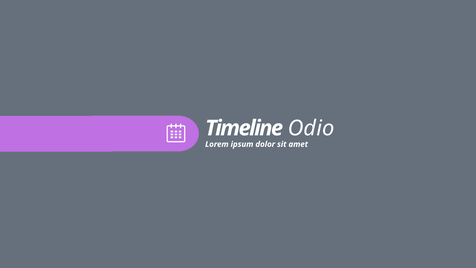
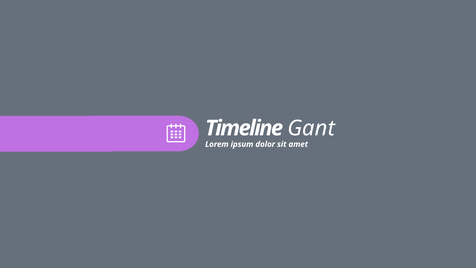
Odio: Odio -> Gant (311, 128)
